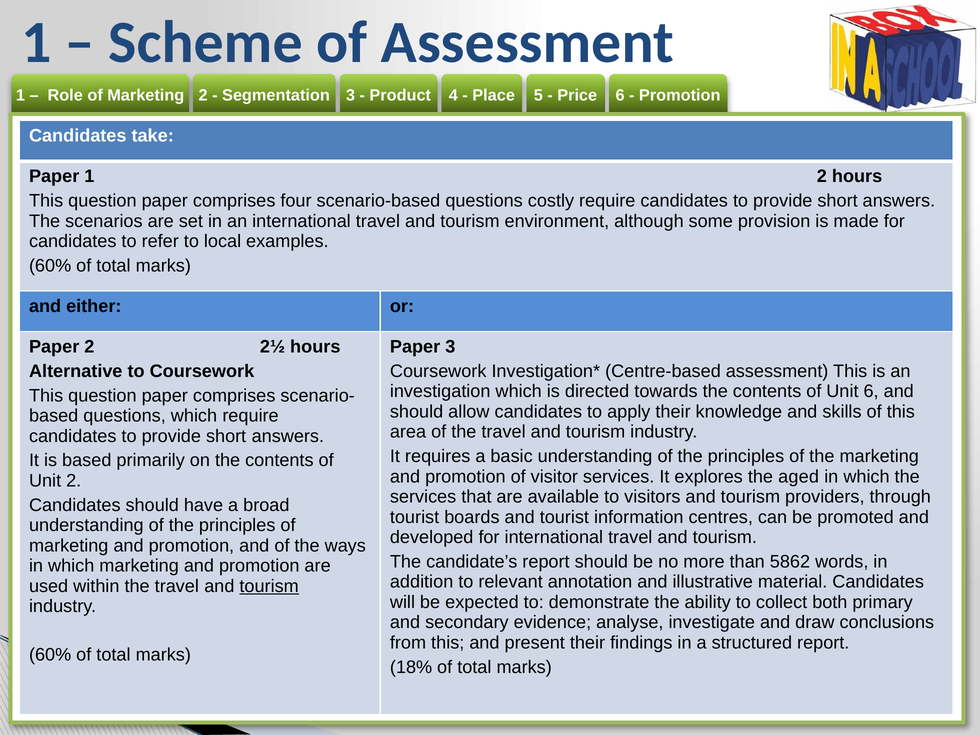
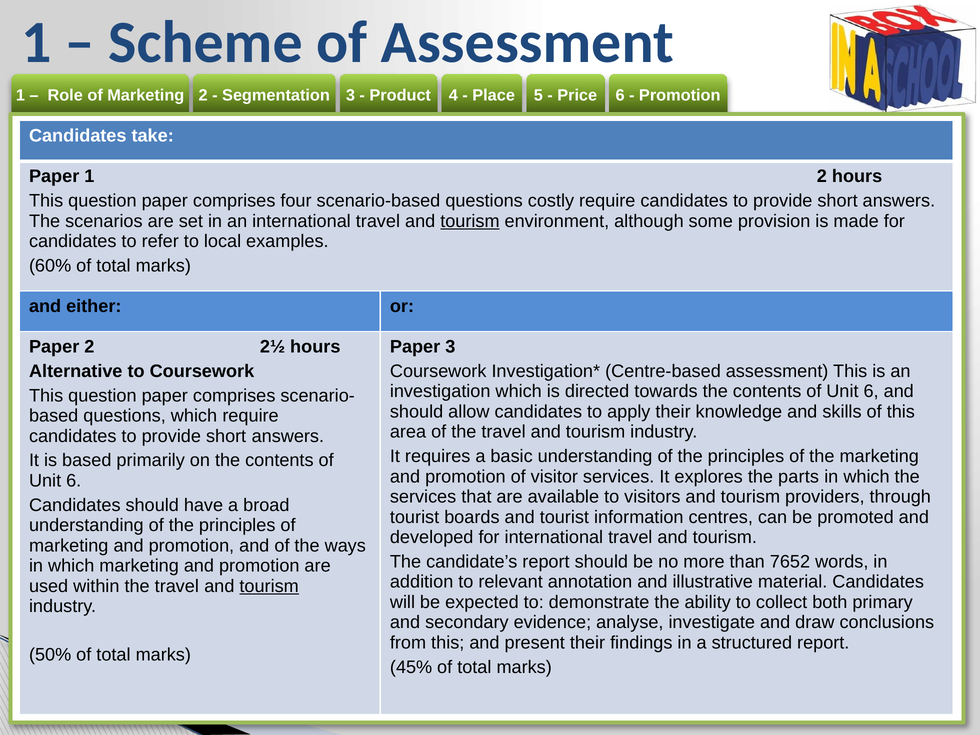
tourism underline: none -> present (470, 221)
aged: aged -> parts (799, 477)
2: 2 -> 6 (74, 481)
5862: 5862 -> 7652 (790, 562)
60%: 60% -> 50% (50, 655)
18%: 18% -> 45% (411, 667)
